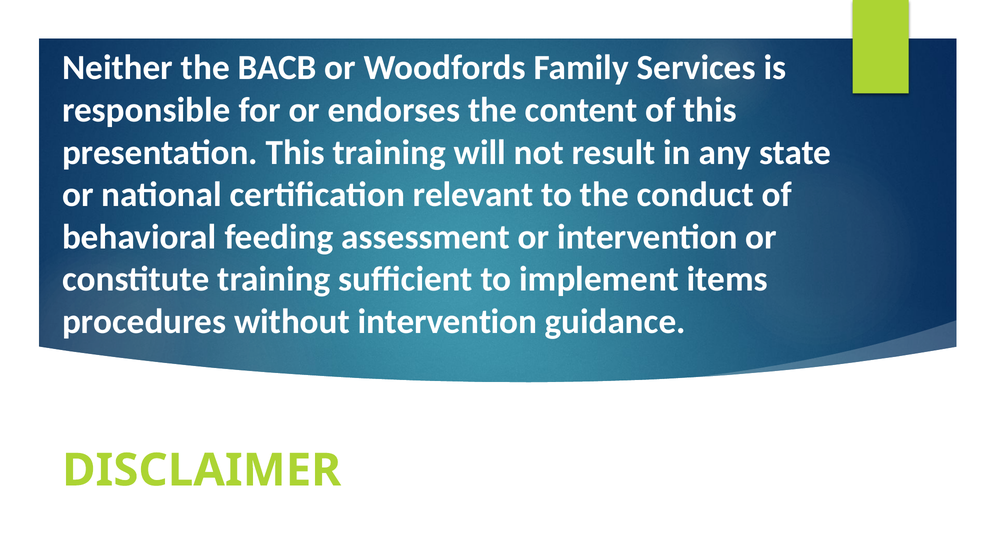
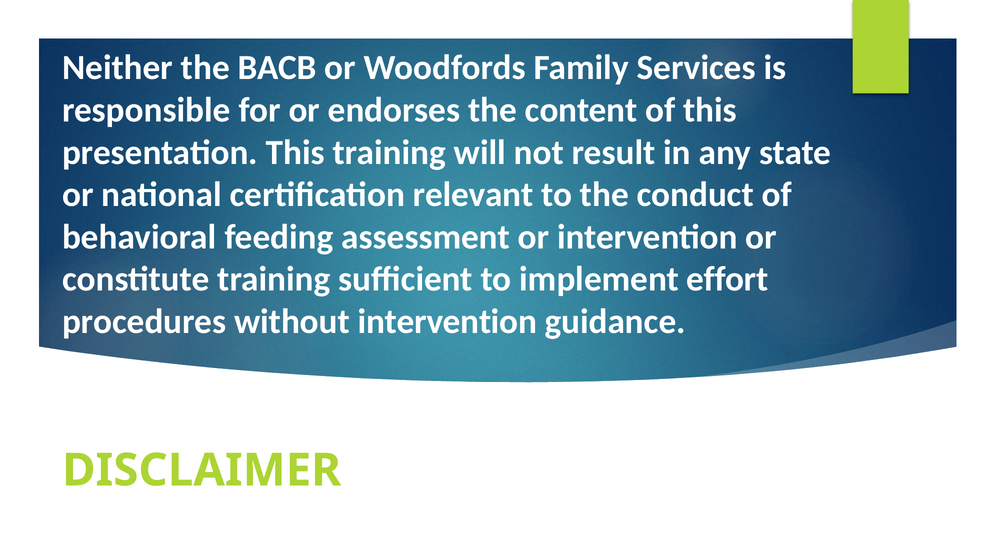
items: items -> effort (727, 279)
